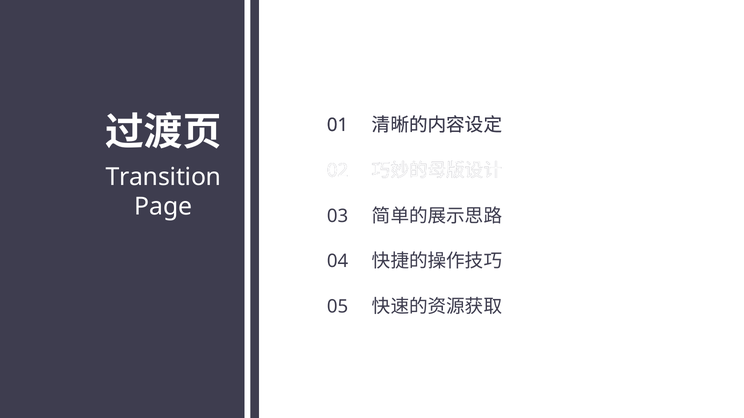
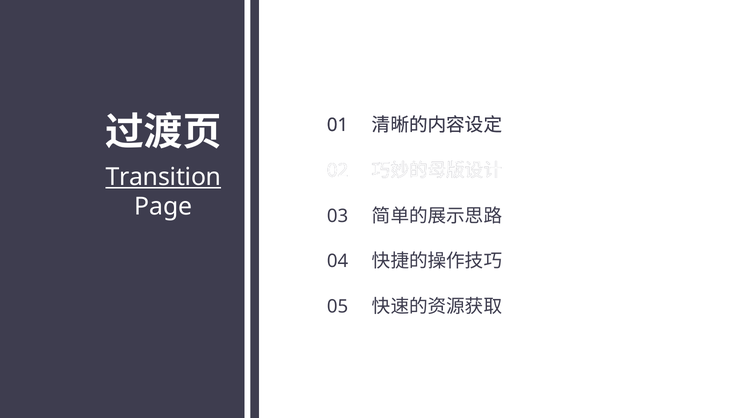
Transition underline: none -> present (163, 177)
